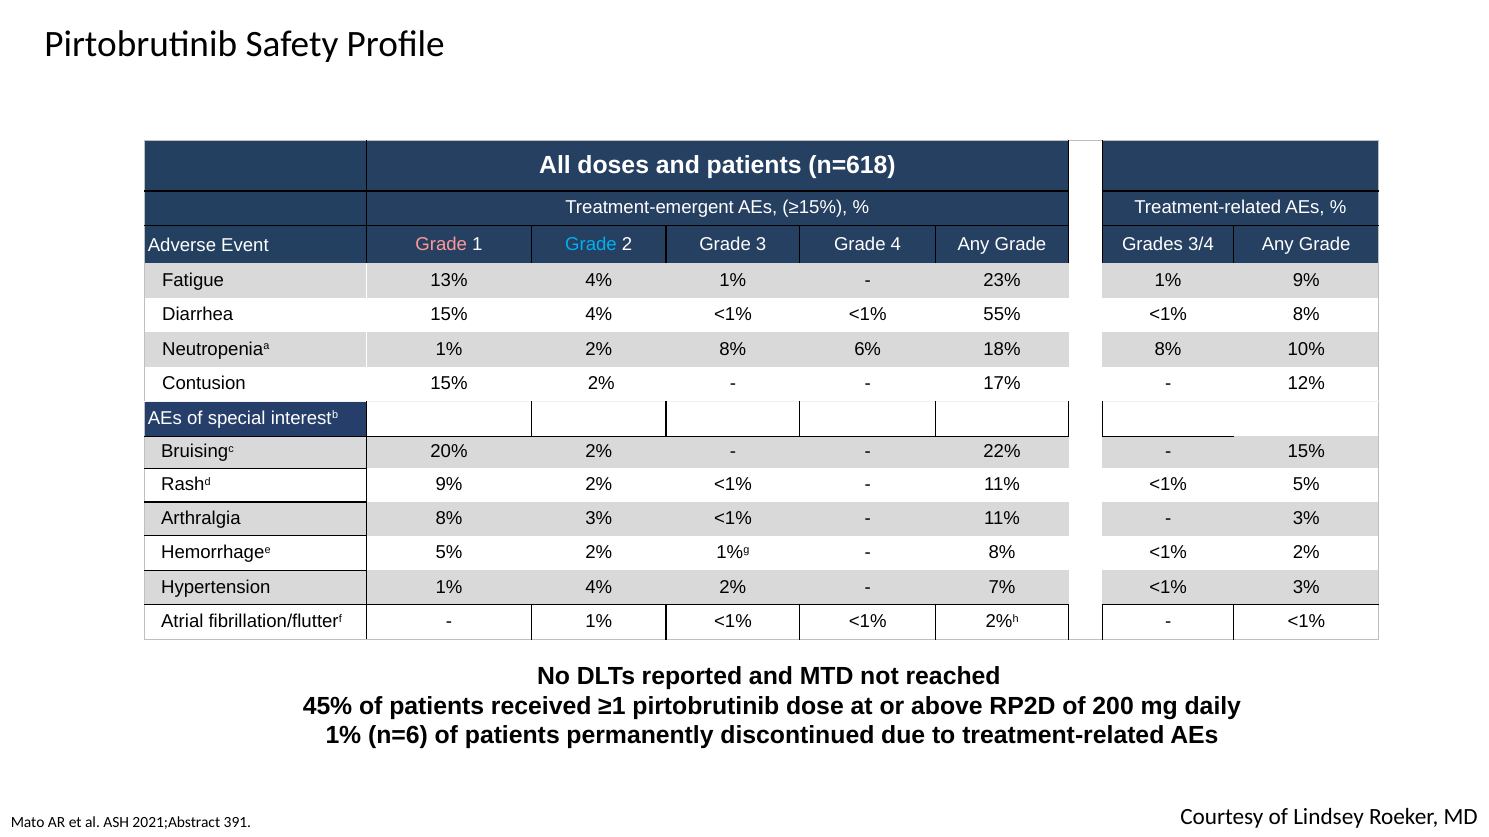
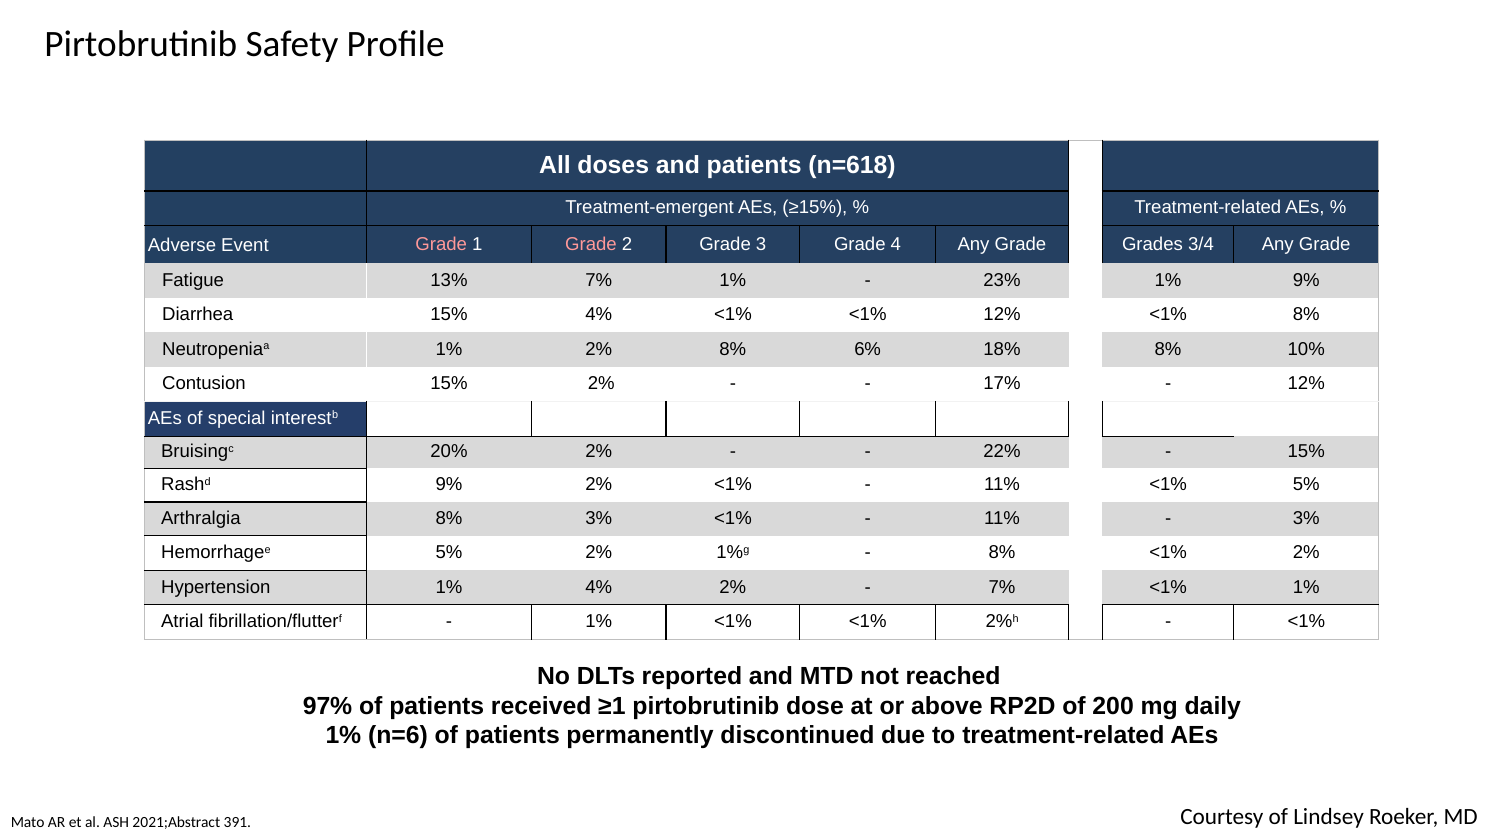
Grade colour: light blue -> pink (591, 244)
13% 4%: 4% -> 7% (599, 280)
<1% 55%: 55% -> 12% (1002, 315)
<1% 3%: 3% -> 1% (1306, 587)
45%: 45% -> 97% (328, 707)
